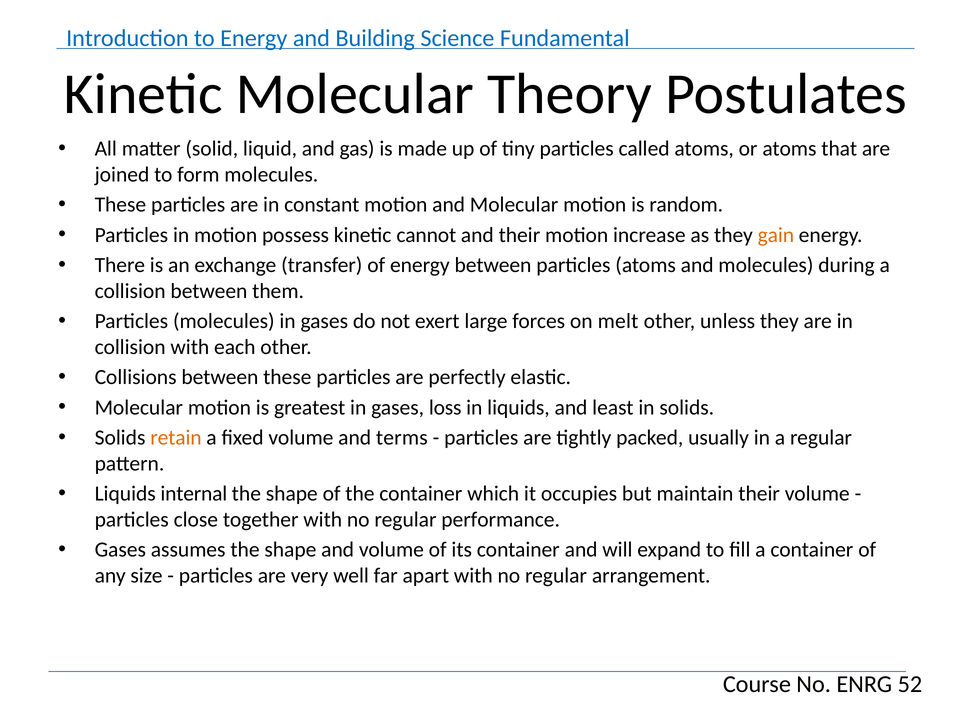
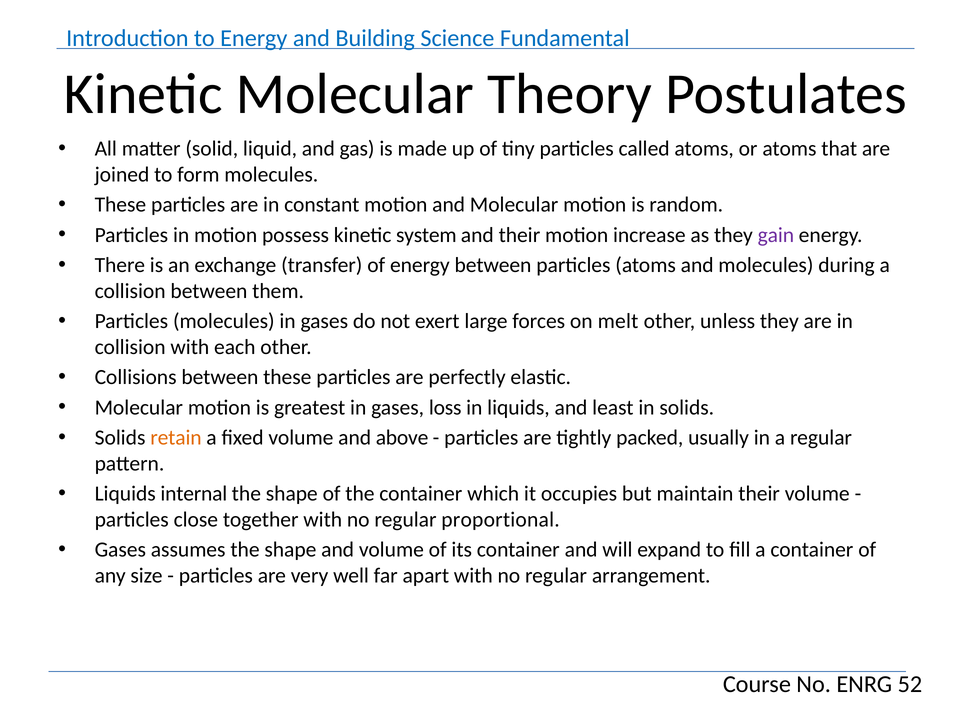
cannot: cannot -> system (426, 235)
gain colour: orange -> purple (776, 235)
terms: terms -> above (402, 438)
performance: performance -> proportional (501, 520)
